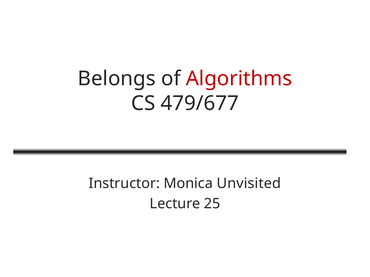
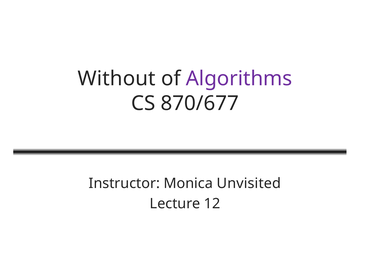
Belongs: Belongs -> Without (117, 79)
Algorithms colour: red -> purple (239, 79)
479/677: 479/677 -> 870/677 (200, 103)
25: 25 -> 12 (212, 204)
